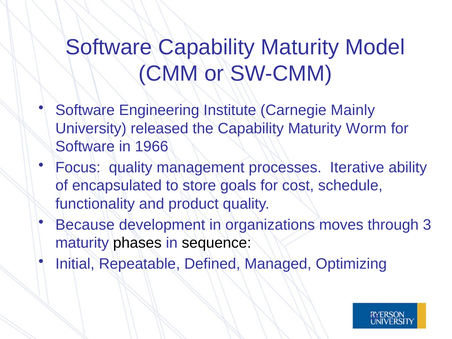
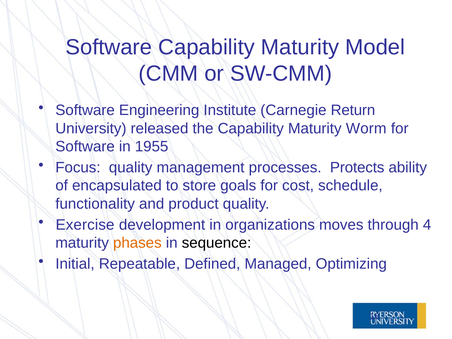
Mainly: Mainly -> Return (353, 110)
1966: 1966 -> 1955 (152, 146)
Iterative: Iterative -> Protects (357, 168)
Because: Because -> Exercise (85, 225)
3: 3 -> 4 (427, 225)
phases colour: black -> orange (137, 243)
